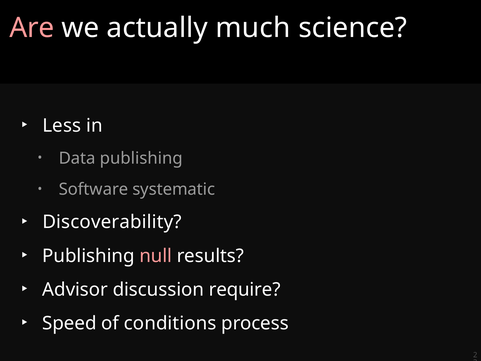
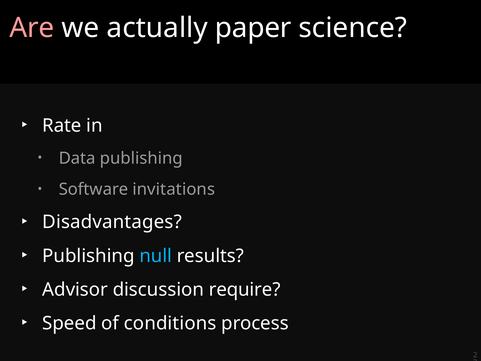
much: much -> paper (253, 28)
Less: Less -> Rate (62, 126)
systematic: systematic -> invitations (174, 189)
Discoverability: Discoverability -> Disadvantages (112, 222)
null colour: pink -> light blue (156, 256)
